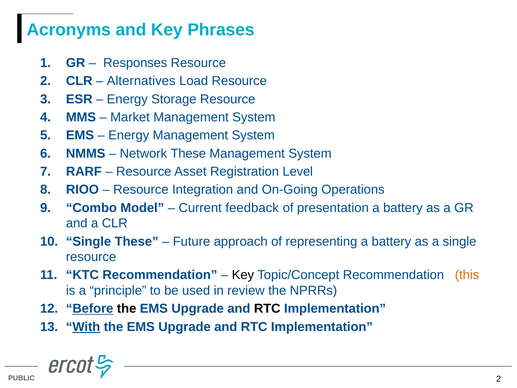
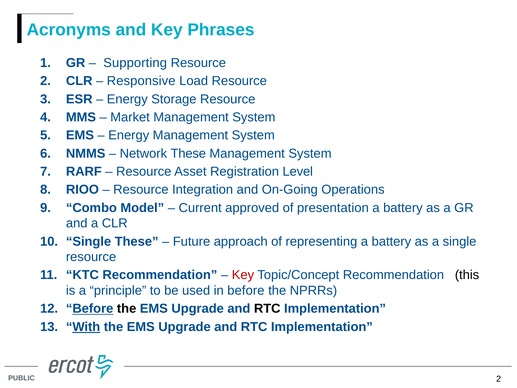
Responses: Responses -> Supporting (135, 63)
Alternatives: Alternatives -> Responsive (141, 81)
feedback: feedback -> approved (252, 208)
Key colour: black -> red (243, 275)
this colour: orange -> black (467, 275)
in review: review -> before (246, 290)
